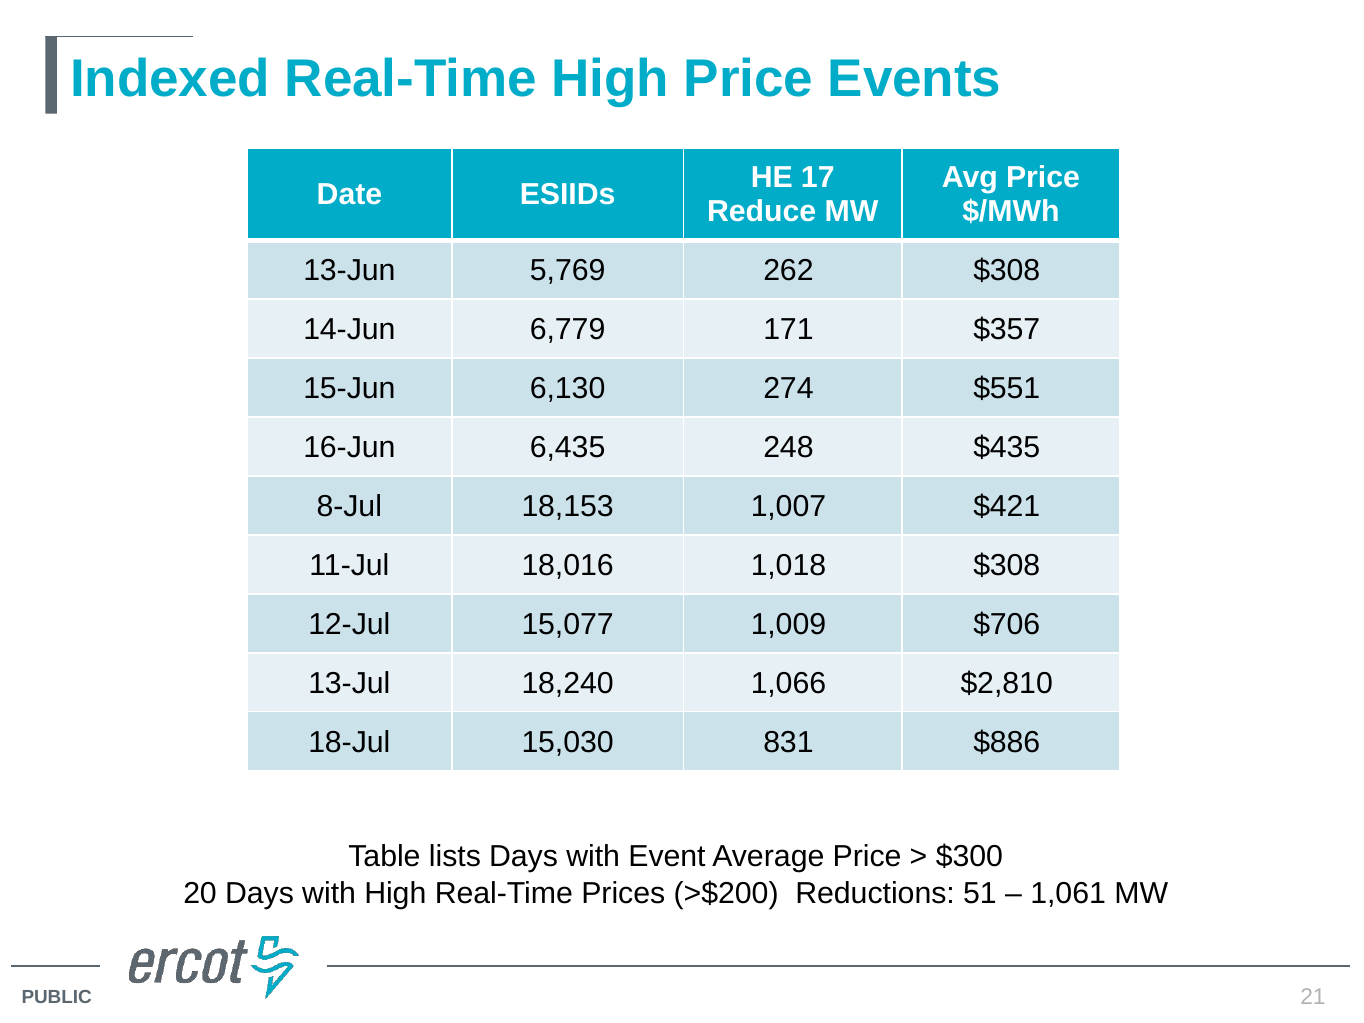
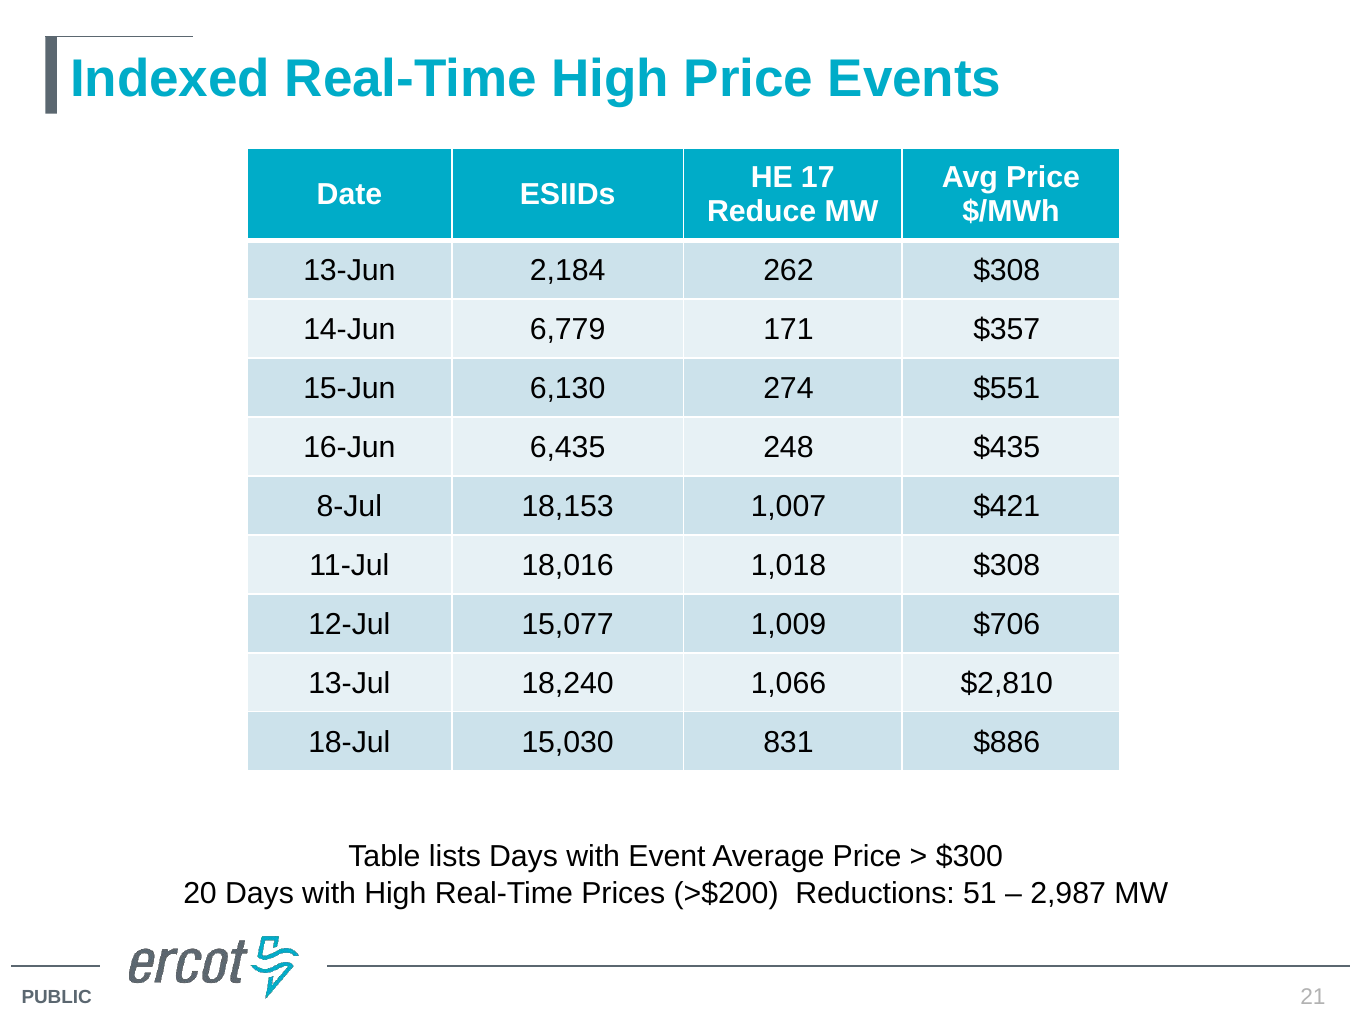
5,769: 5,769 -> 2,184 (568, 271)
1,061: 1,061 -> 2,987 (1068, 893)
